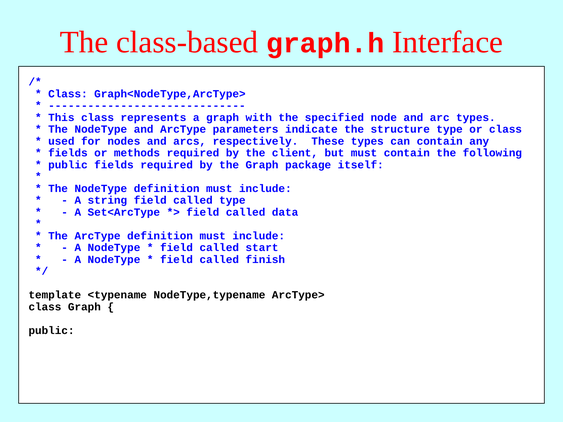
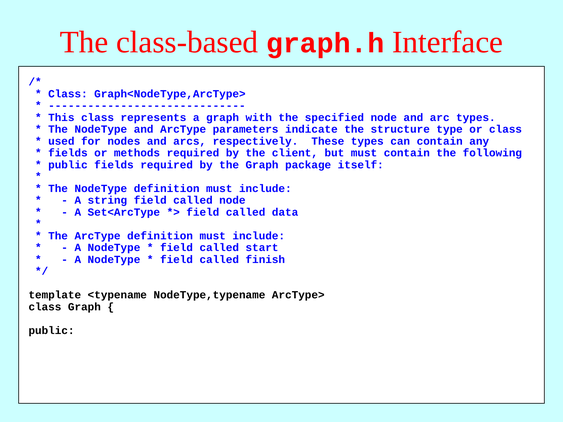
called type: type -> node (232, 200)
